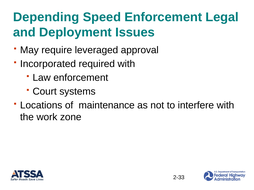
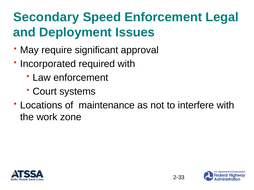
Depending: Depending -> Secondary (46, 17)
leveraged: leveraged -> significant (96, 50)
